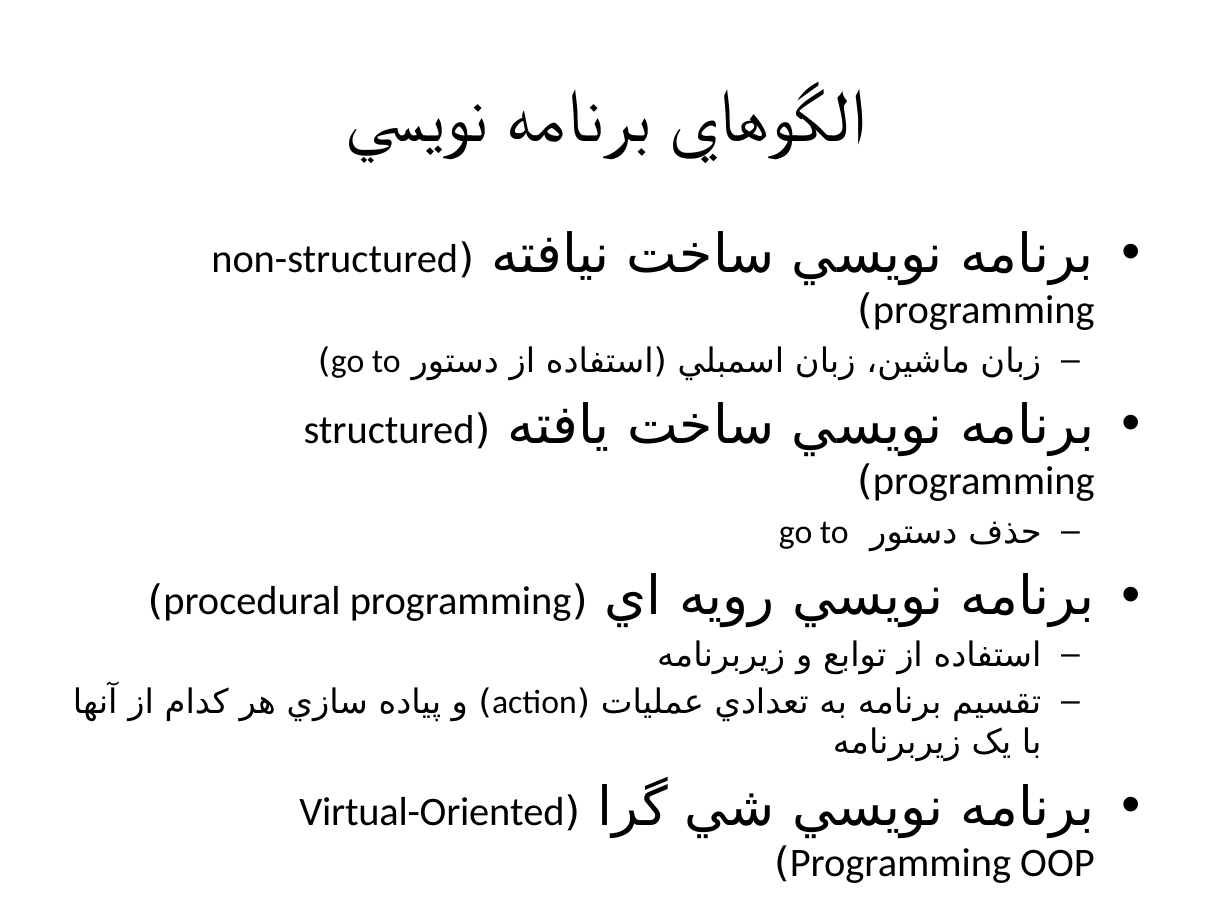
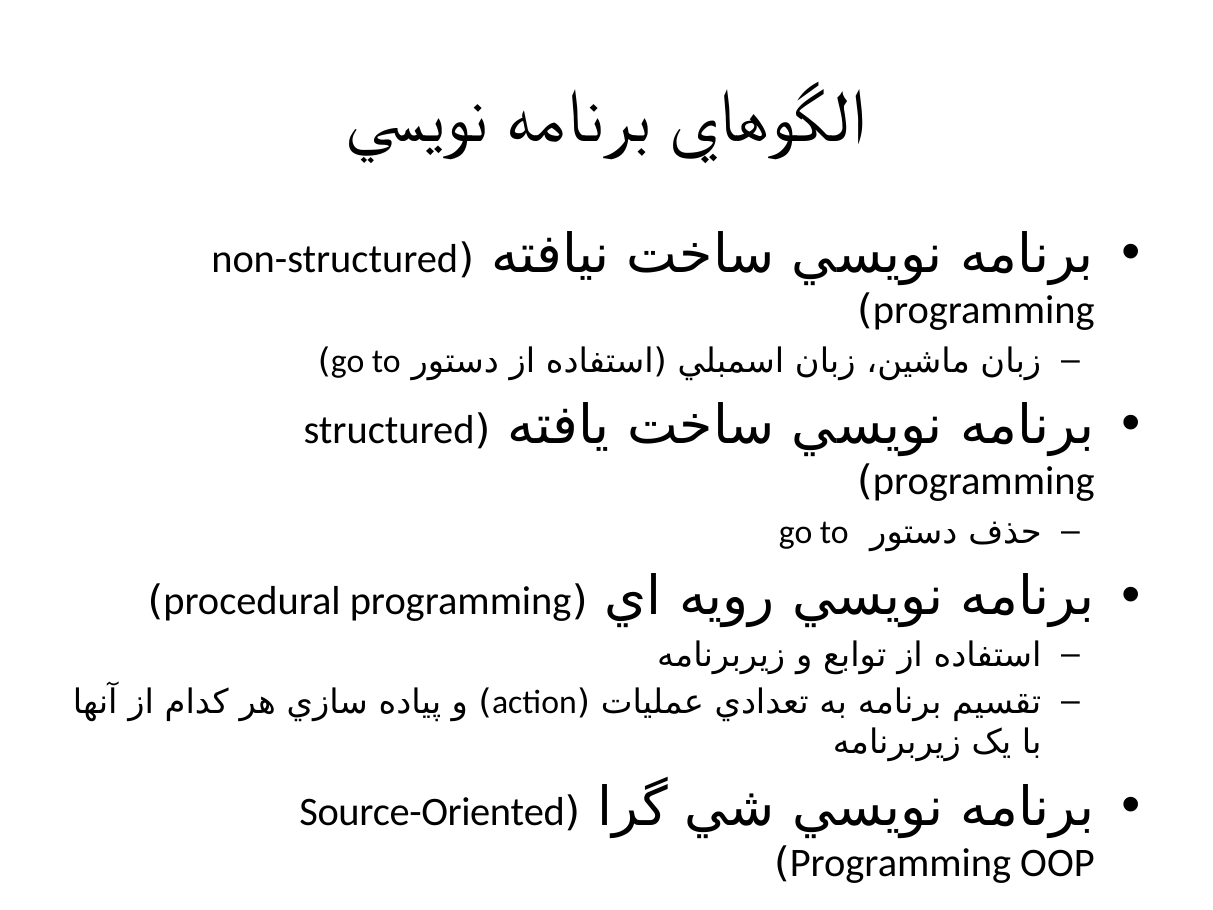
Virtual-Oriented: Virtual-Oriented -> Source-Oriented (432, 812)
